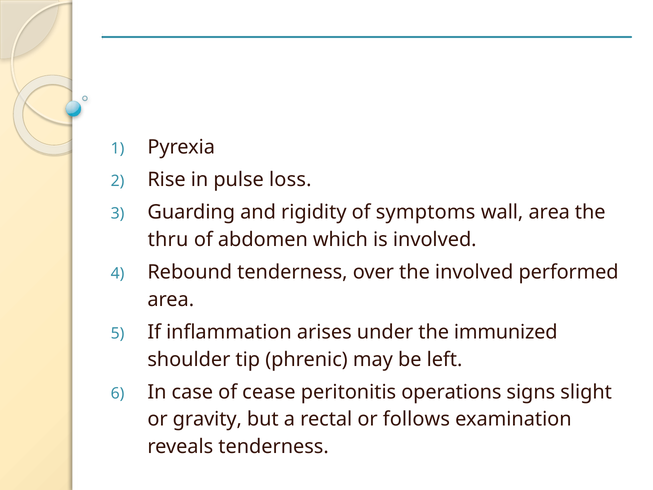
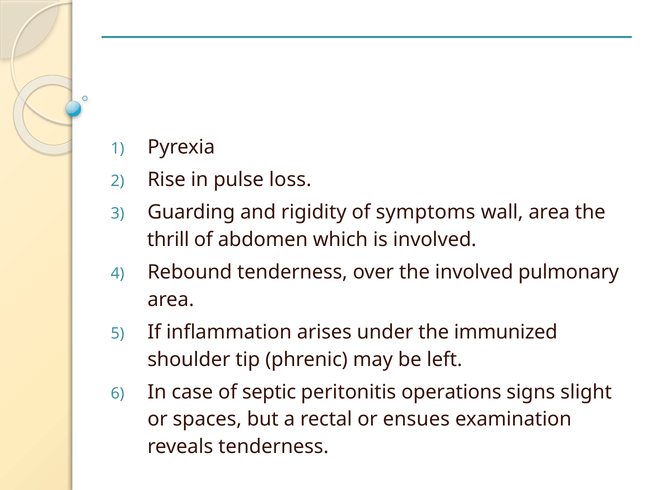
thru: thru -> thrill (168, 239)
performed: performed -> pulmonary (569, 272)
cease: cease -> septic (269, 392)
gravity: gravity -> spaces (207, 419)
follows: follows -> ensues (416, 419)
